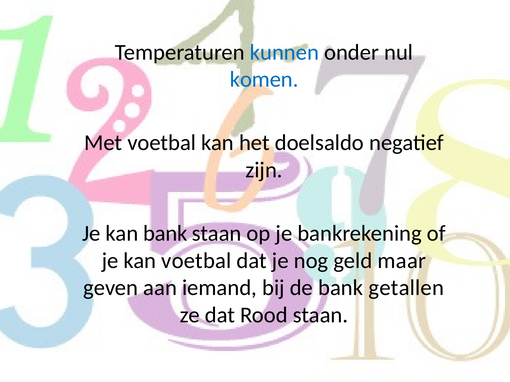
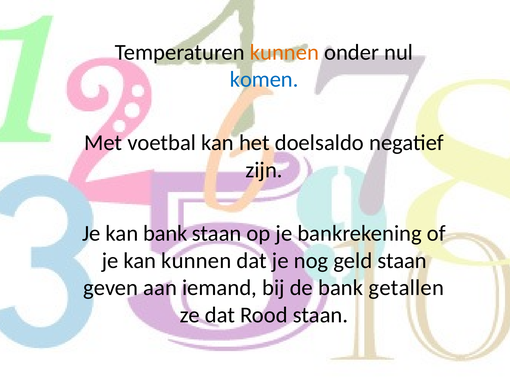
kunnen colour: blue -> orange (284, 52)
kan voetbal: voetbal -> kunnen (196, 261)
geld maar: maar -> staan (402, 261)
